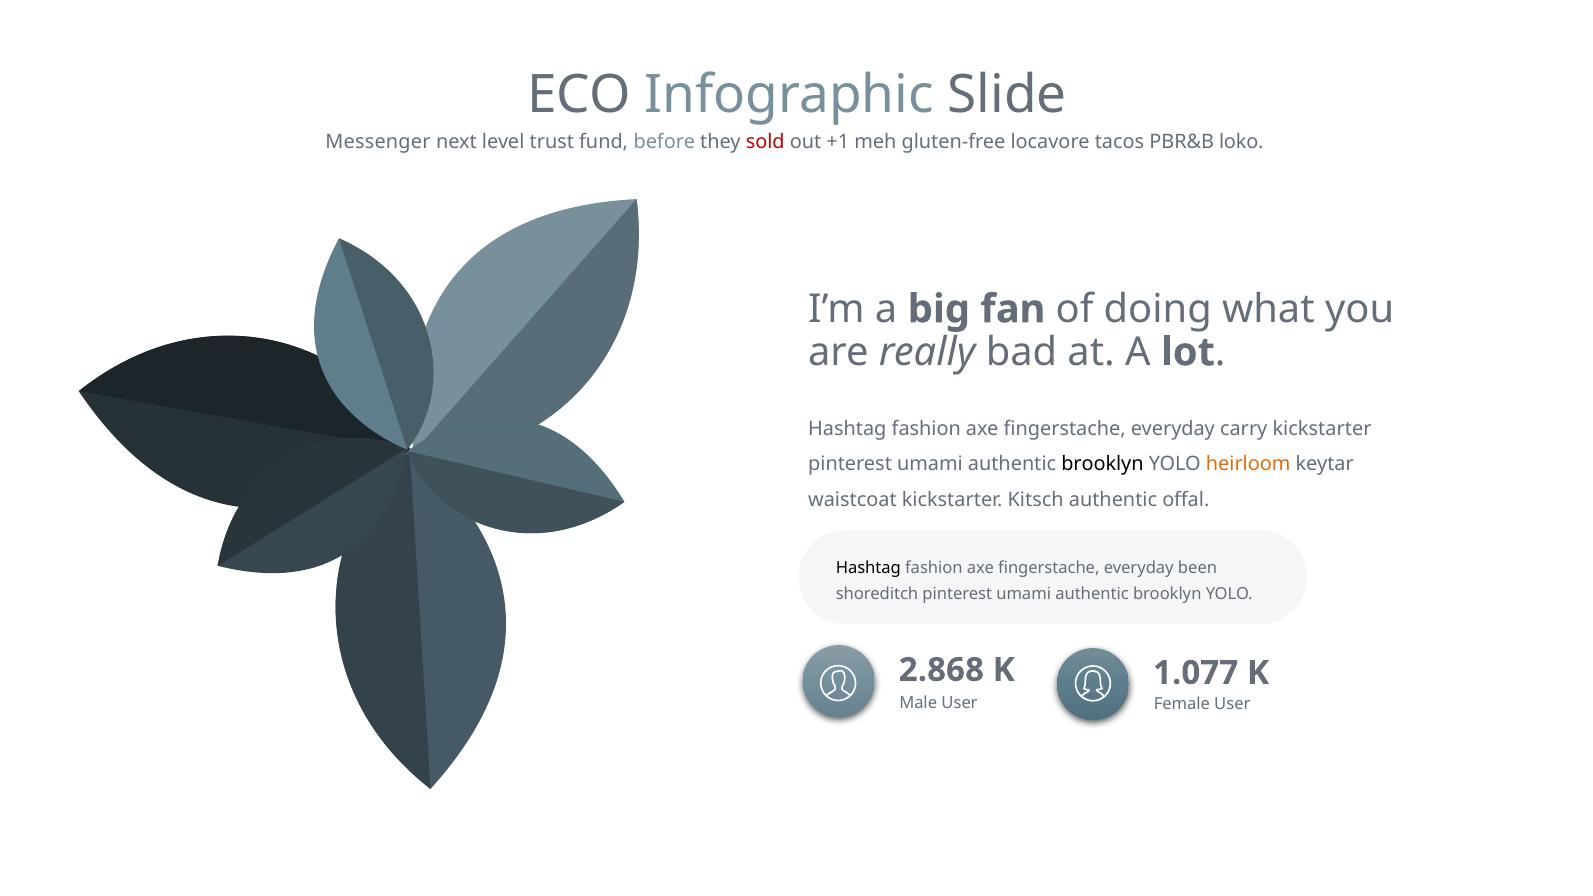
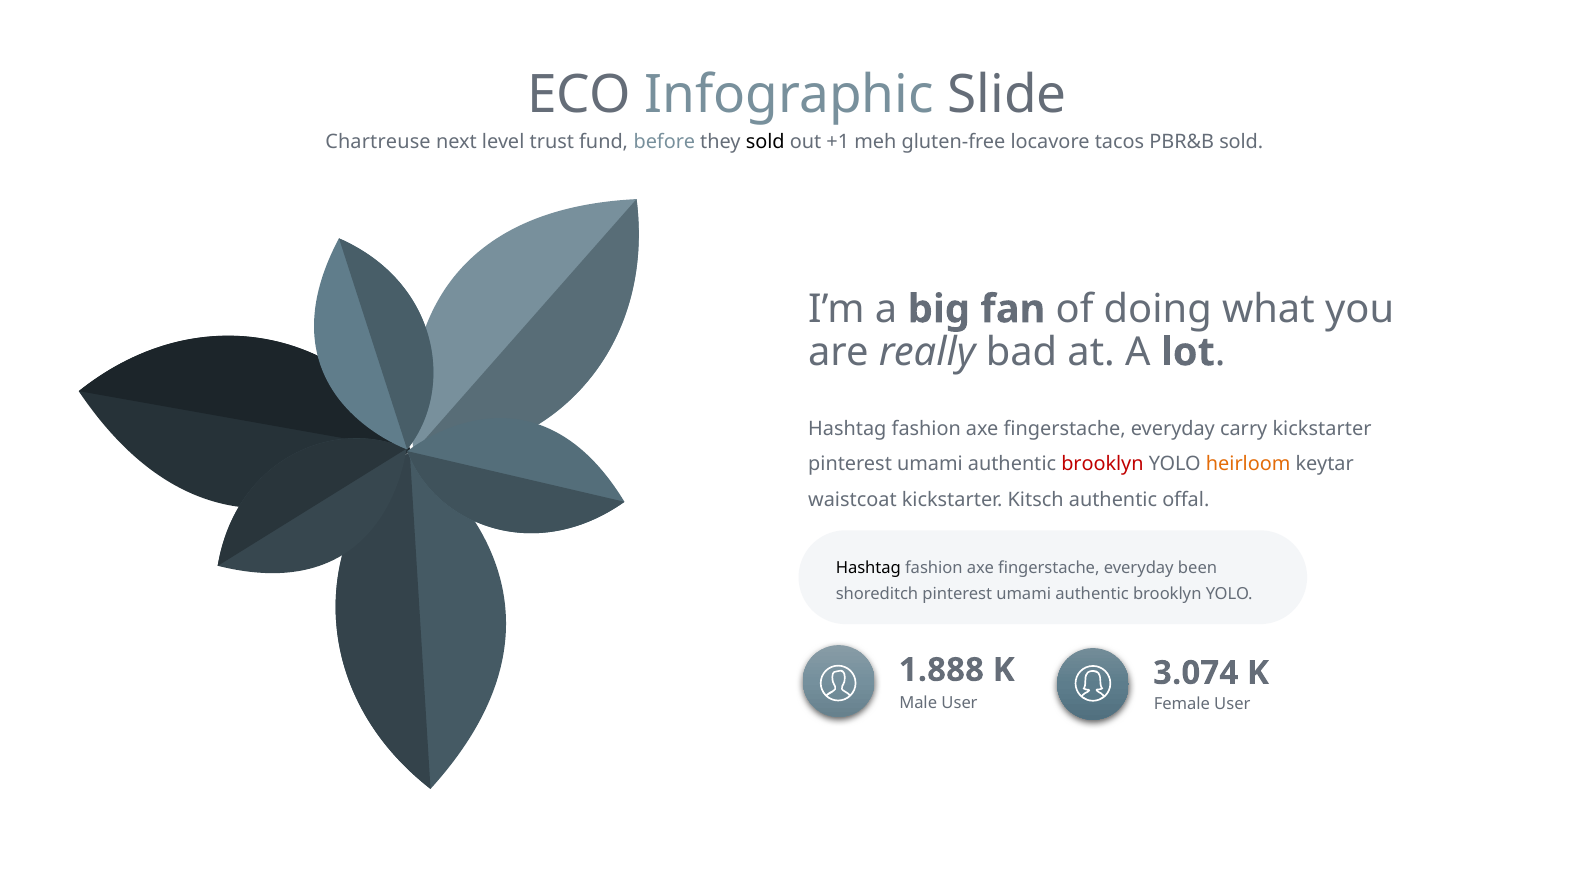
Messenger: Messenger -> Chartreuse (378, 142)
sold colour: red -> black (765, 142)
PBR&B loko: loko -> sold (1241, 142)
brooklyn colour: black -> red (1102, 464)
2.868: 2.868 -> 1.888 (941, 670)
1.077: 1.077 -> 3.074 (1196, 673)
